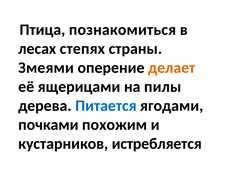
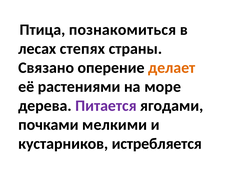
Змеями: Змеями -> Связано (46, 68)
ящерицами: ящерицами -> растениями (79, 87)
пилы: пилы -> море (163, 87)
Питается colour: blue -> purple (106, 106)
похожим: похожим -> мелкими (115, 125)
